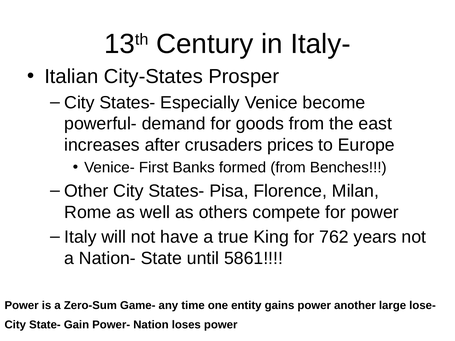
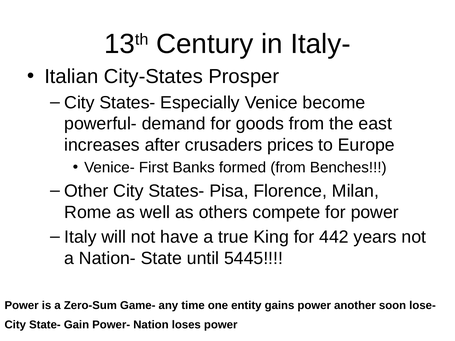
762: 762 -> 442 (334, 237)
5861: 5861 -> 5445 (254, 258)
large: large -> soon (393, 306)
